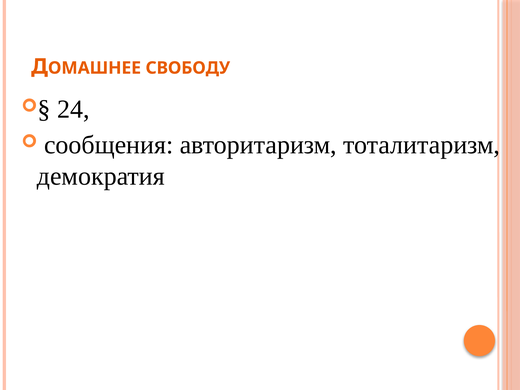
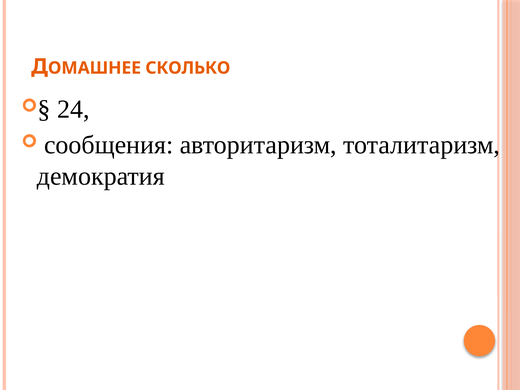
СВОБОДУ: СВОБОДУ -> СКОЛЬКО (188, 68)
